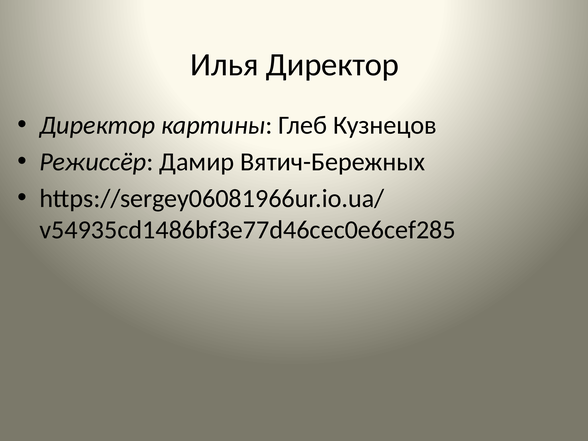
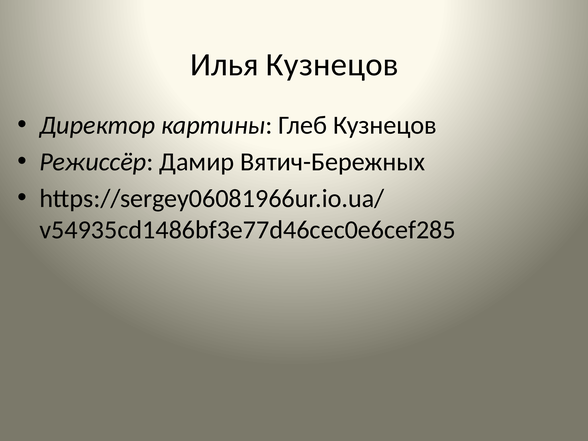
Илья Директор: Директор -> Кузнецов (332, 65)
